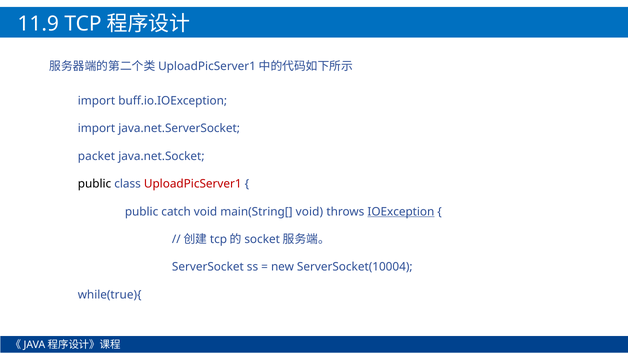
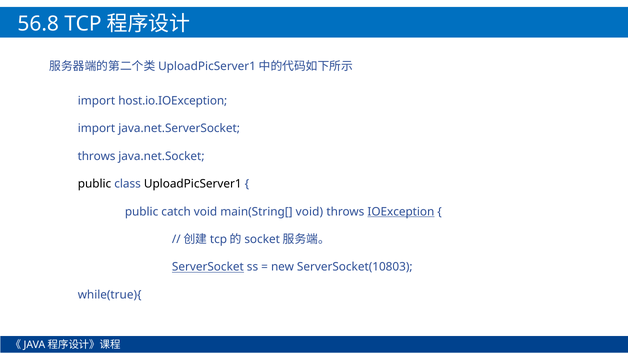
11.9: 11.9 -> 56.8 (38, 24)
buff.io.IOException: buff.io.IOException -> host.io.IOException (173, 101)
packet: packet -> throws (97, 156)
UploadPicServer1 colour: red -> black (193, 184)
ServerSocket underline: none -> present (208, 267)
ServerSocket(10004: ServerSocket(10004 -> ServerSocket(10803 (355, 267)
